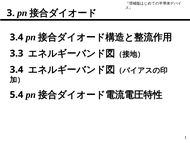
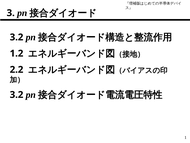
3.4: 3.4 -> 3.2 (17, 37)
3.3: 3.3 -> 1.2 (17, 53)
3.4: 3.4 -> 2.2 (17, 69)
5.4: 5.4 -> 3.2 (17, 94)
